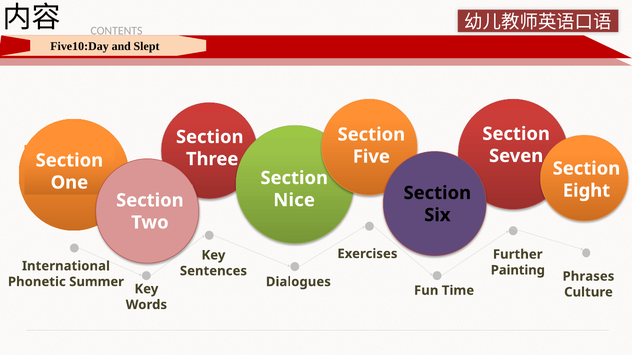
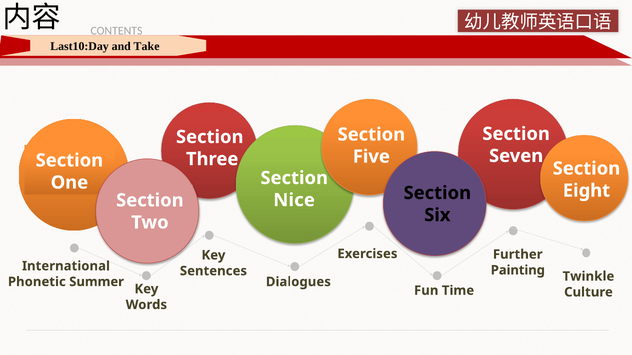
Five10:Day: Five10:Day -> Last10:Day (80, 46)
Slept: Slept -> Take (147, 46)
Phrases: Phrases -> Twinkle (588, 277)
